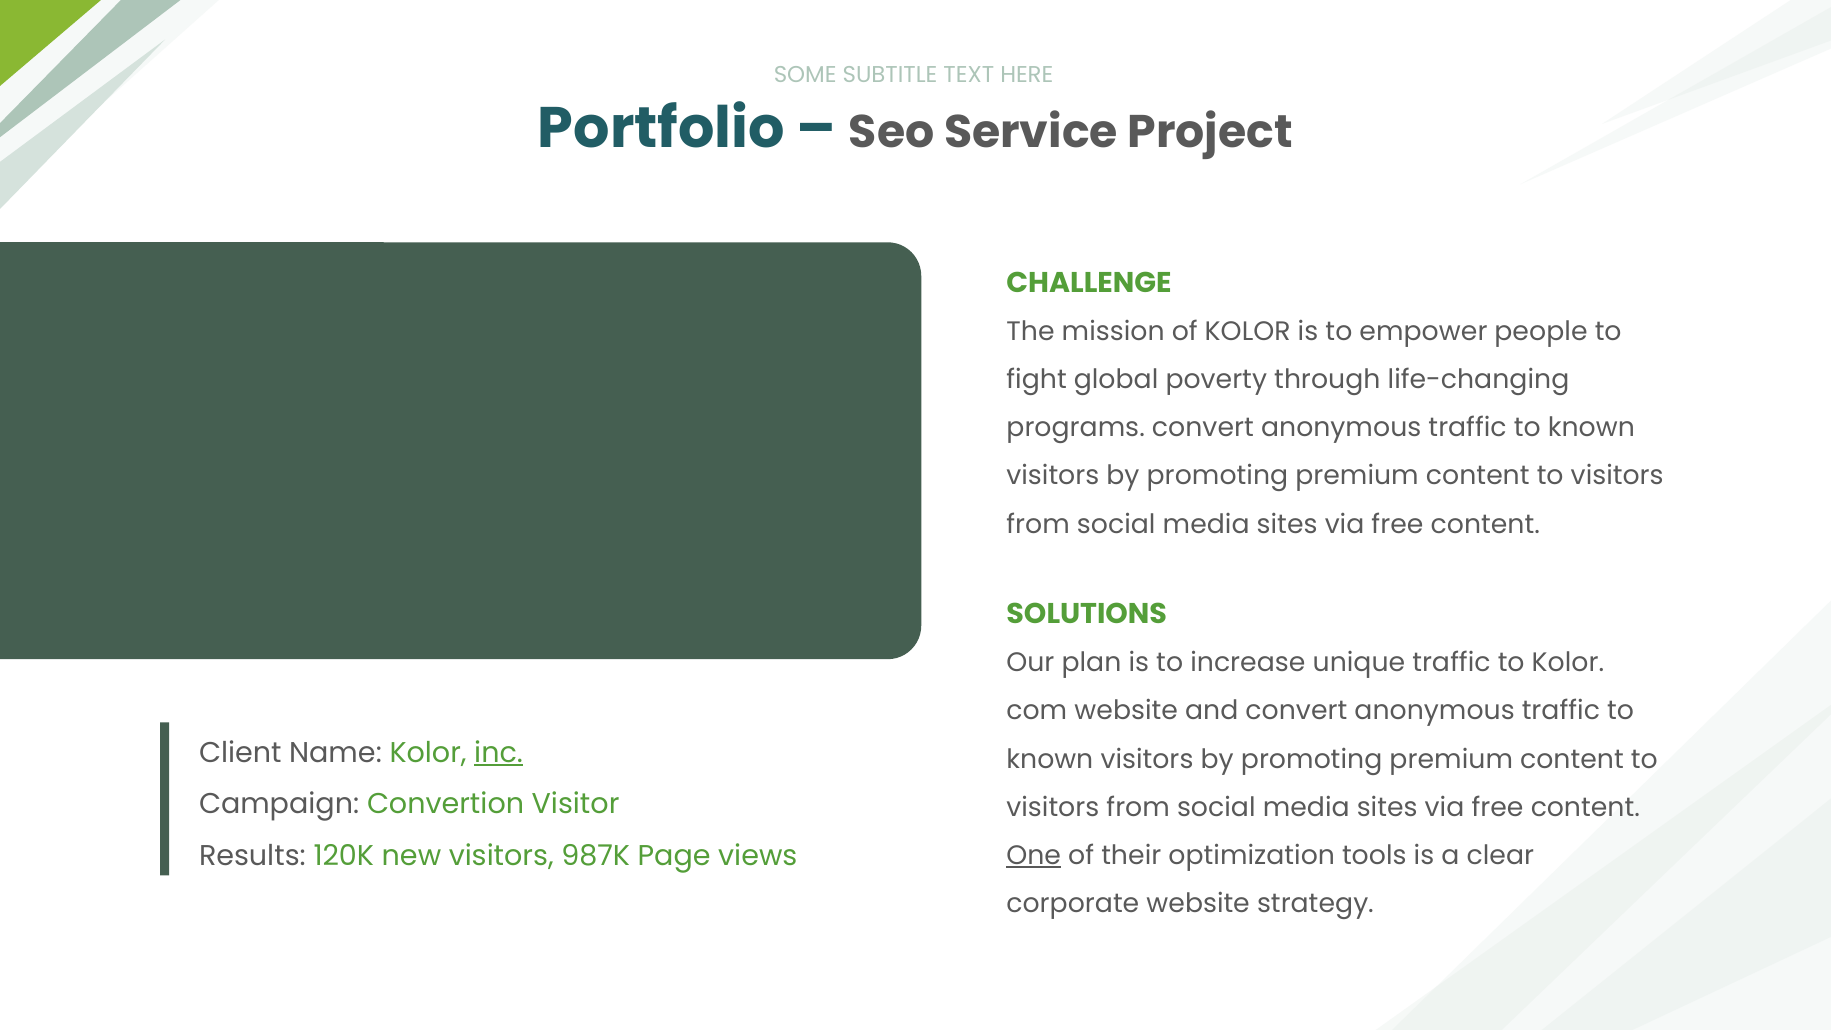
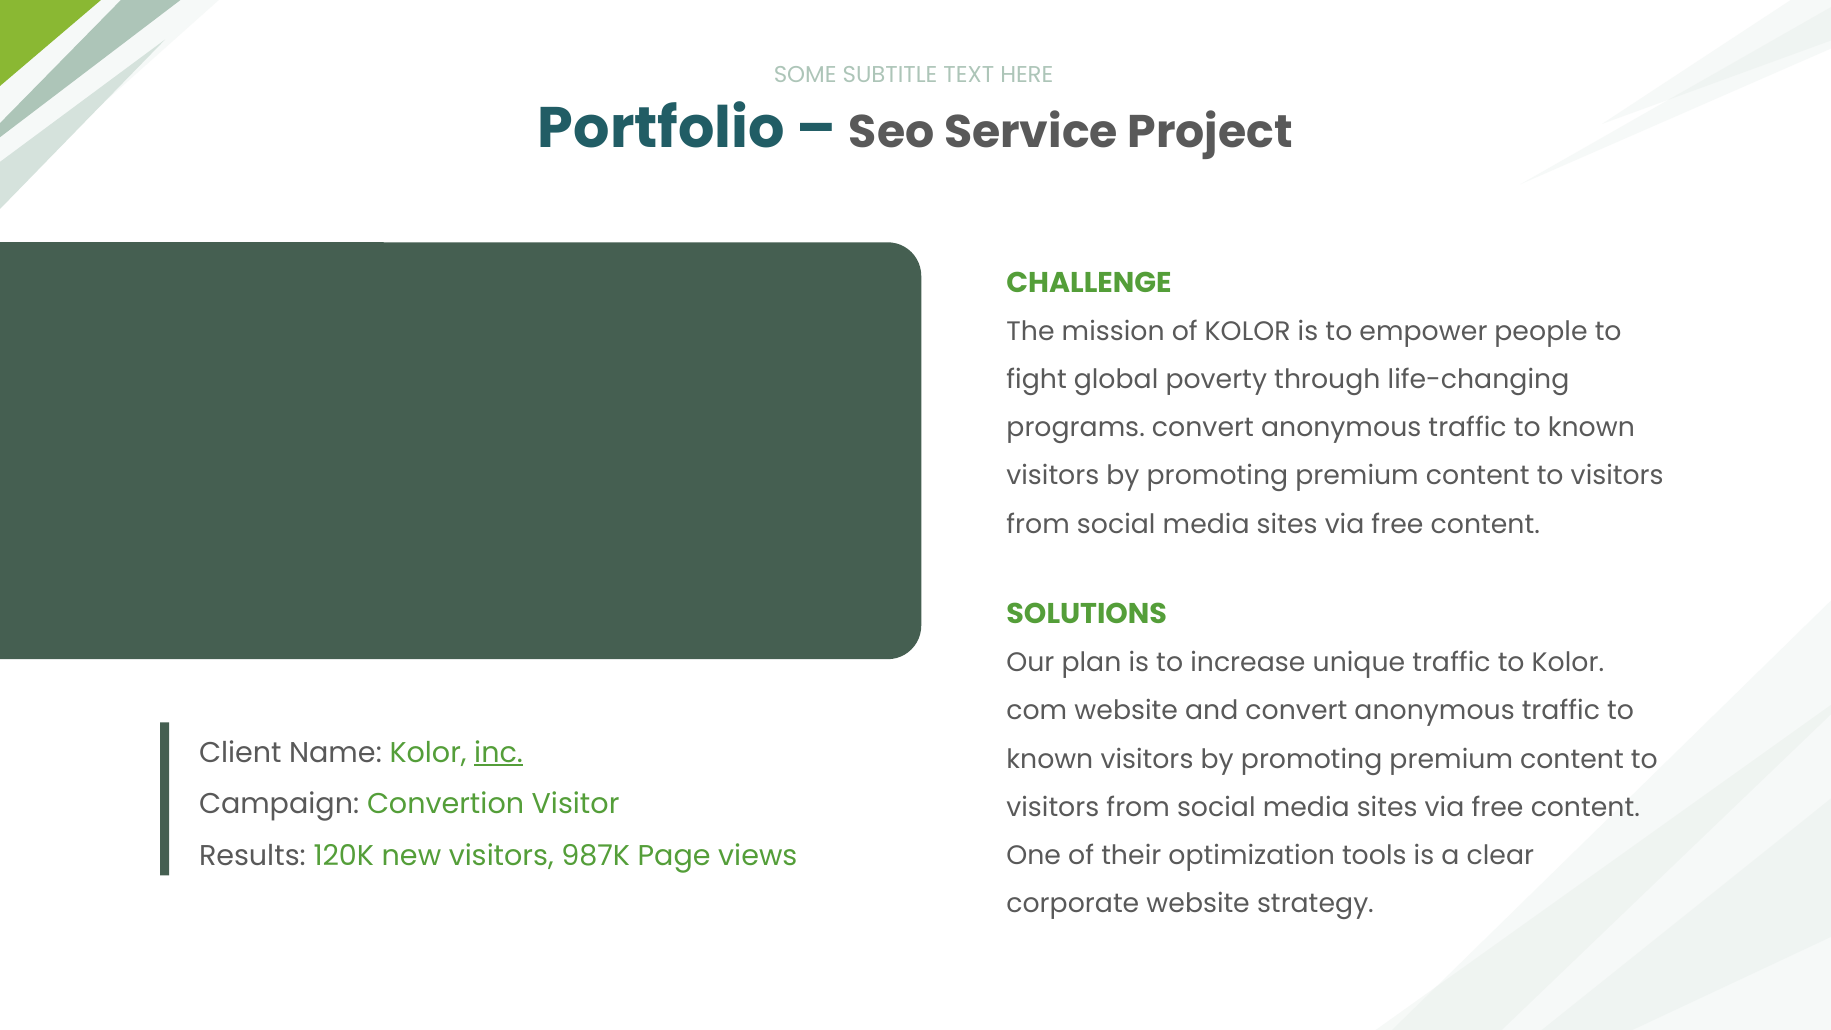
One underline: present -> none (1034, 855)
